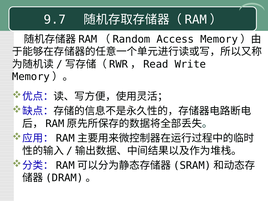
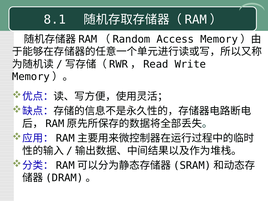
9.7: 9.7 -> 8.1 (55, 20)
